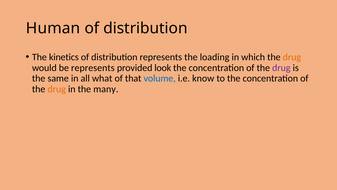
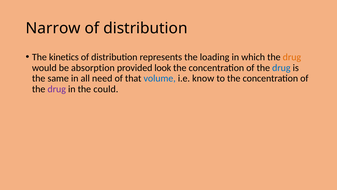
Human: Human -> Narrow (53, 28)
be represents: represents -> absorption (93, 68)
drug colour: purple -> blue (281, 68)
what: what -> need (102, 78)
drug colour: orange -> purple (57, 89)
many: many -> could (106, 89)
